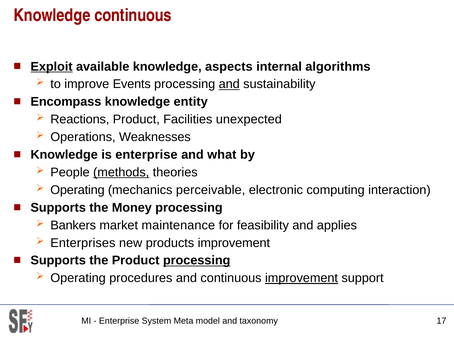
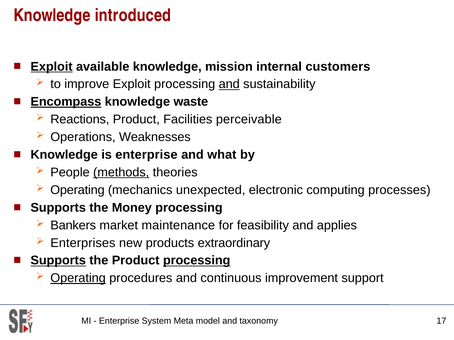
Knowledge continuous: continuous -> introduced (133, 16)
aspects: aspects -> mission (229, 67)
algorithms: algorithms -> customers (338, 67)
improve Events: Events -> Exploit (132, 84)
Encompass underline: none -> present (66, 102)
entity: entity -> waste (191, 102)
unexpected: unexpected -> perceivable (249, 120)
perceivable: perceivable -> unexpected (211, 190)
interaction: interaction -> processes (399, 190)
products improvement: improvement -> extraordinary (234, 243)
Supports underline: none -> present (58, 261)
Operating underline: none -> present (78, 279)
improvement underline: present -> none (302, 279)
